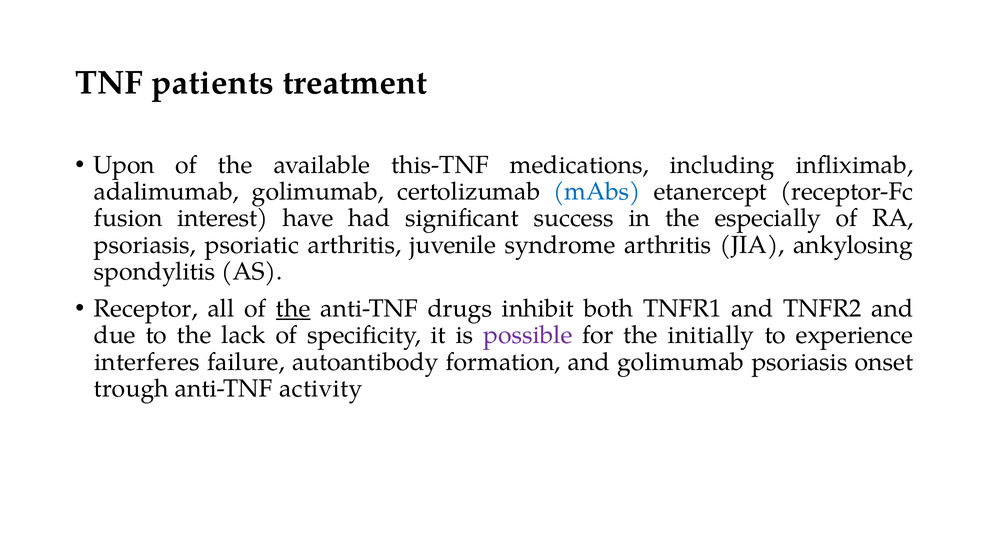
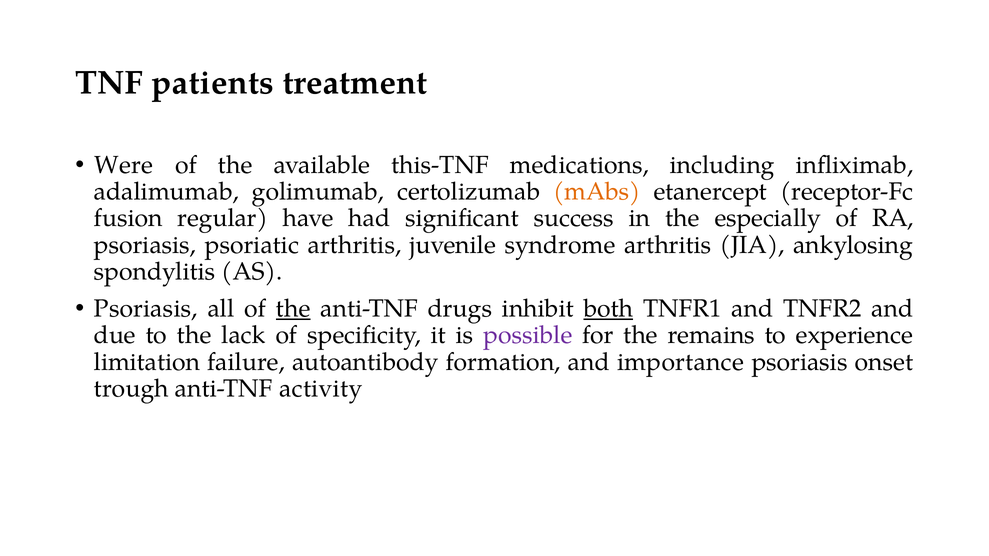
Upon: Upon -> Were (124, 165)
mAbs colour: blue -> orange (597, 192)
interest: interest -> regular (223, 218)
Receptor: Receptor -> Psoriasis (146, 309)
both underline: none -> present (608, 309)
initially: initially -> remains (711, 335)
interferes: interferes -> limitation (147, 362)
and golimumab: golimumab -> importance (681, 362)
